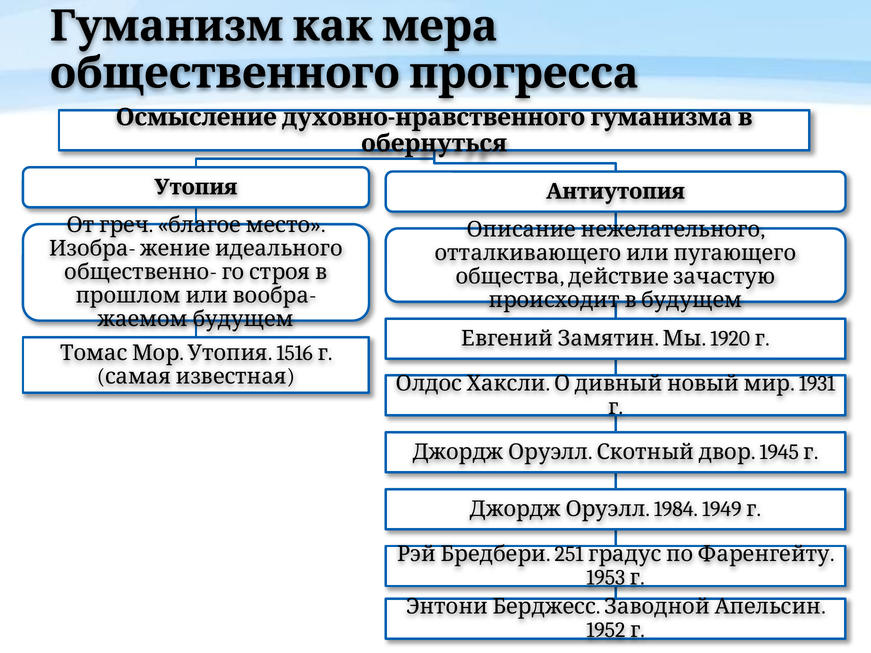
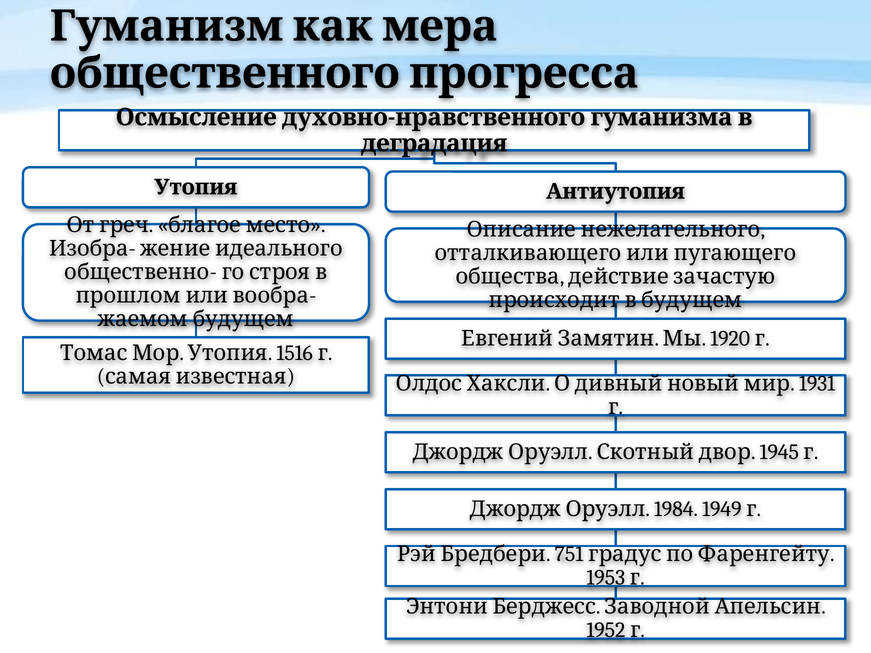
обернуться: обернуться -> деградация (434, 143)
251: 251 -> 751 (569, 554)
